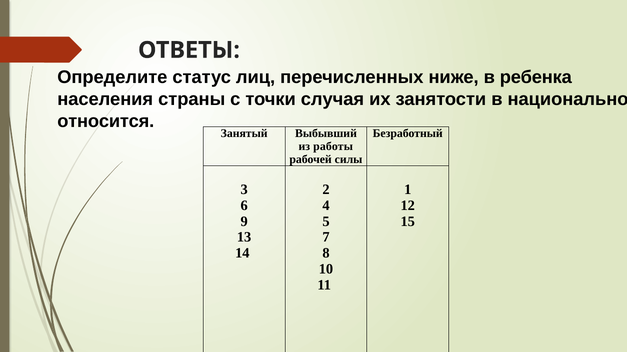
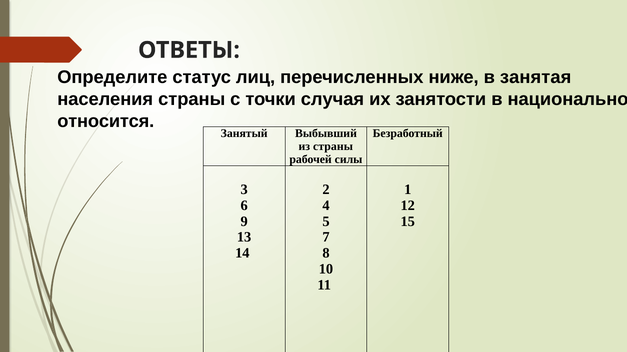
ребенка: ребенка -> занятая (536, 78)
из работы: работы -> страны (333, 147)
